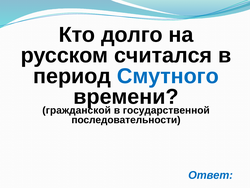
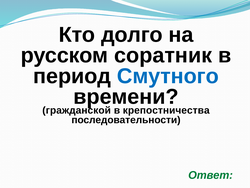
считался: считался -> соратник (163, 55)
государственной: государственной -> крепостничества (166, 110)
Ответ colour: blue -> green (211, 175)
